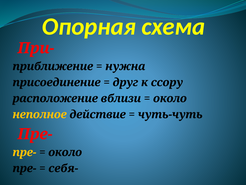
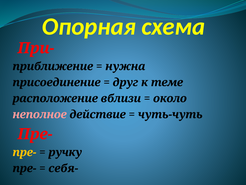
ссору: ссору -> теме (167, 82)
неполное colour: yellow -> pink (40, 114)
около: около -> ручку (65, 152)
